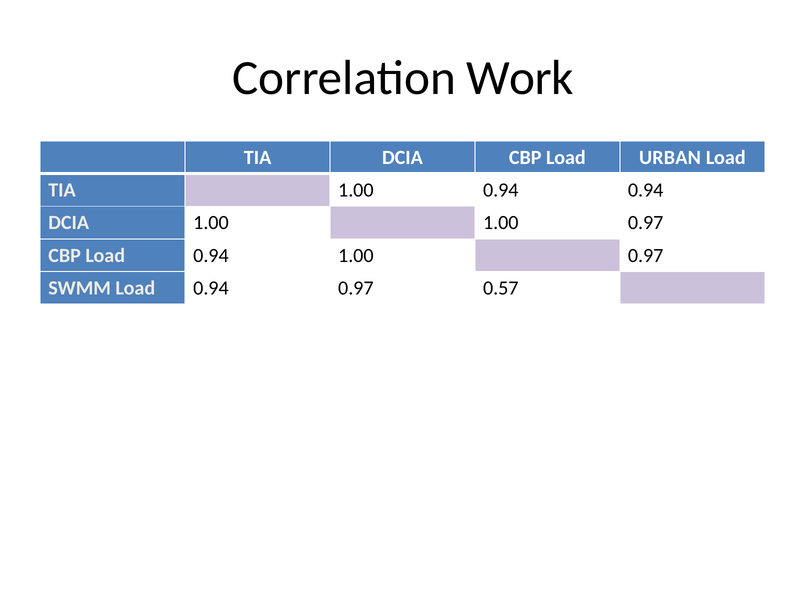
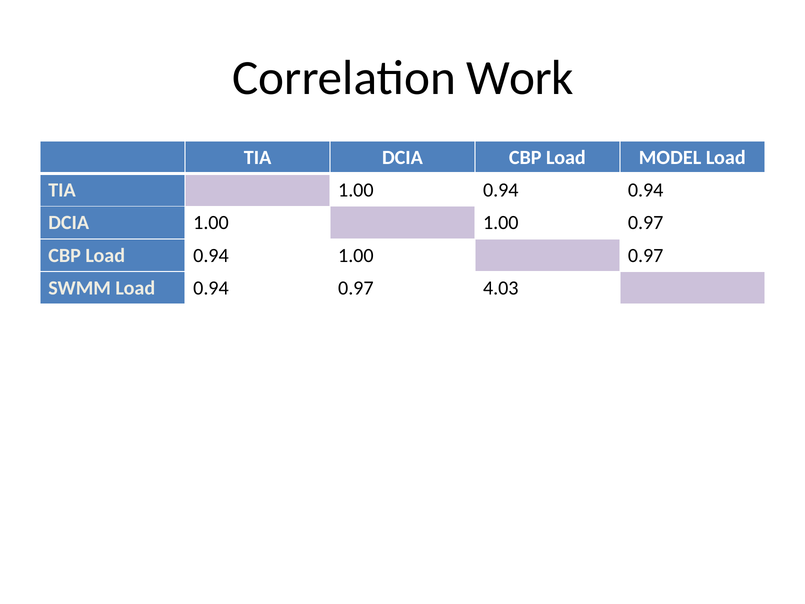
URBAN: URBAN -> MODEL (670, 157)
0.57: 0.57 -> 4.03 (501, 288)
